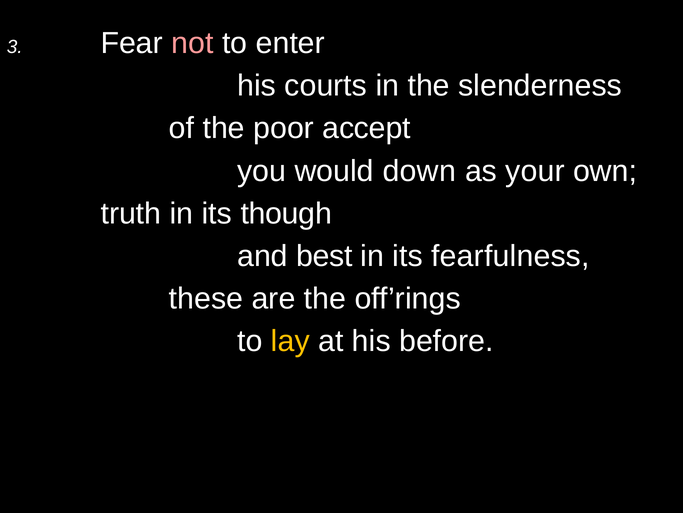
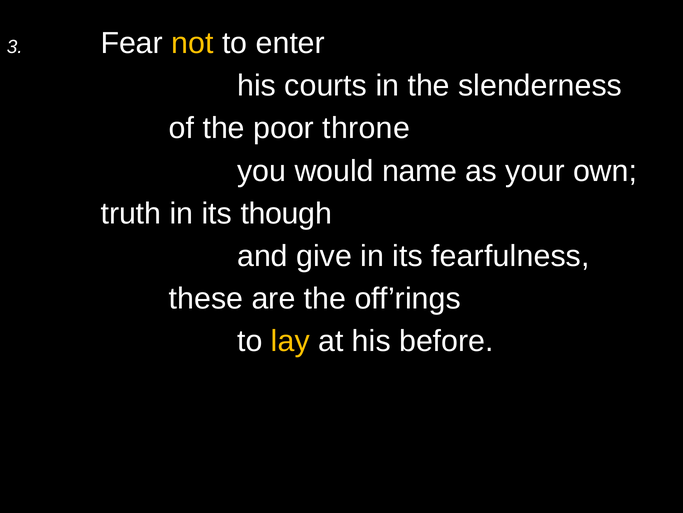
not colour: pink -> yellow (193, 43)
accept: accept -> throne (366, 128)
down: down -> name (420, 171)
best: best -> give (324, 256)
